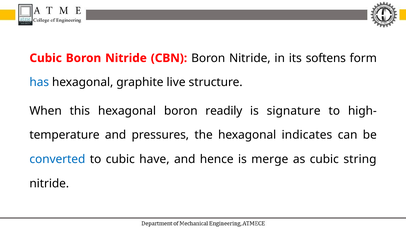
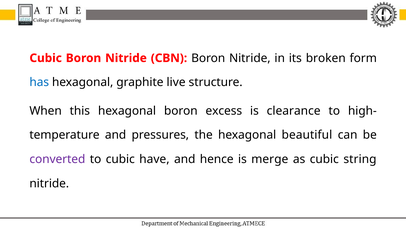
softens: softens -> broken (326, 58)
readily: readily -> excess (224, 111)
signature: signature -> clearance (294, 111)
indicates: indicates -> beautiful (307, 135)
converted colour: blue -> purple (57, 159)
